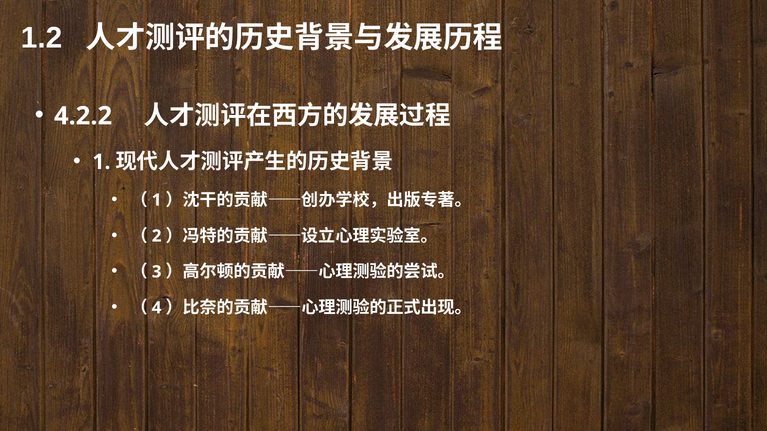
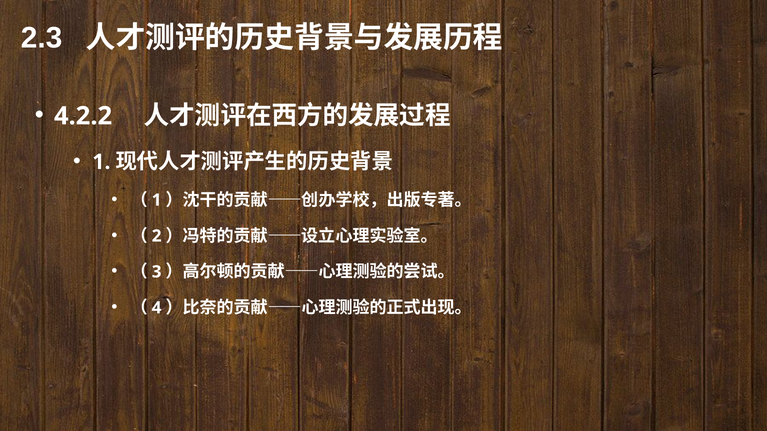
1.2: 1.2 -> 2.3 (42, 38)
